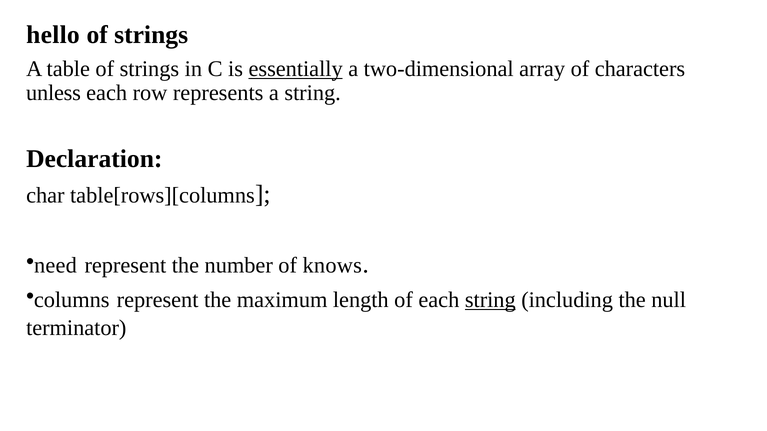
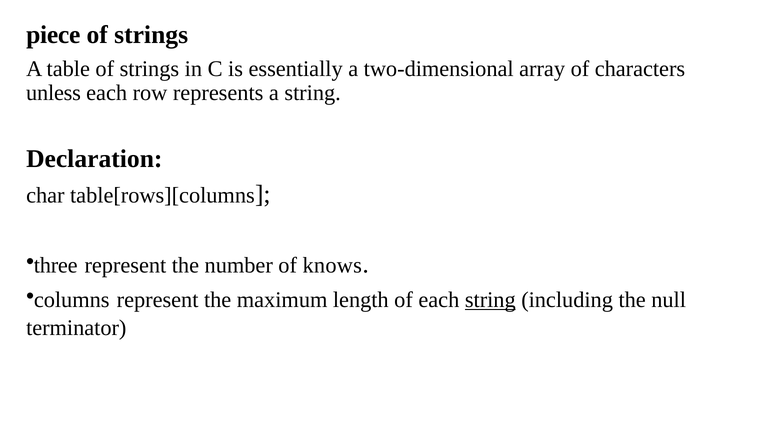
hello: hello -> piece (53, 35)
essentially underline: present -> none (296, 69)
need: need -> three (56, 266)
